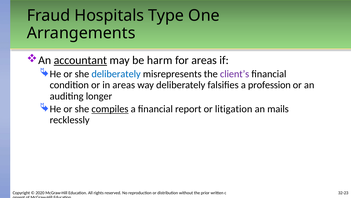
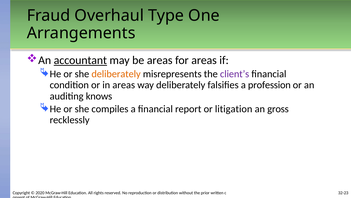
Hospitals: Hospitals -> Overhaul (109, 16)
be harm: harm -> areas (160, 60)
deliberately colour: blue -> orange (116, 74)
longer: longer -> knows (99, 96)
compiles underline: present -> none (110, 109)
mails: mails -> gross (278, 109)
